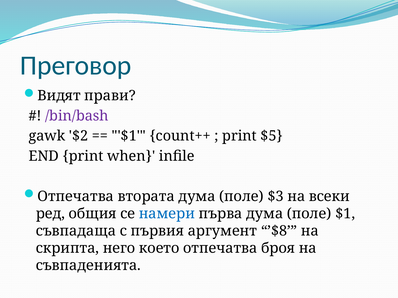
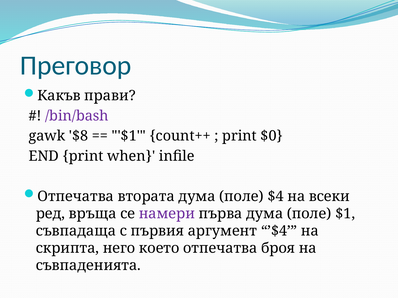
Видят: Видят -> Какъв (59, 96)
$2: $2 -> $8 (79, 136)
$5: $5 -> $0 (272, 136)
$3: $3 -> $4 (276, 197)
общия: общия -> връща (93, 214)
намери colour: blue -> purple (167, 214)
’$8: ’$8 -> ’$4 (279, 231)
